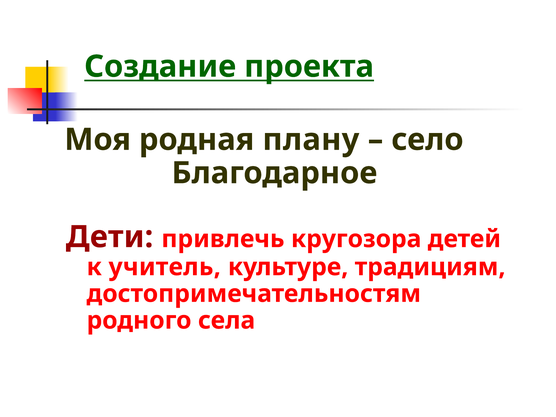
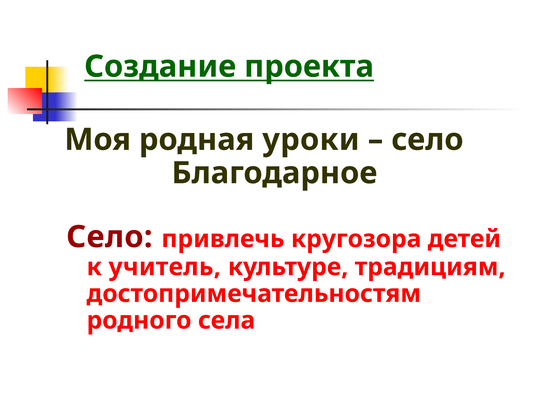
плану: плану -> уроки (311, 140)
Дети: Дети -> Село (109, 237)
